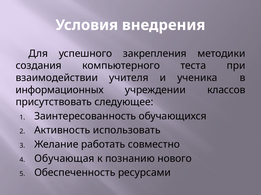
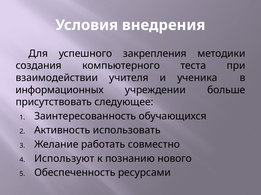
классов: классов -> больше (226, 90)
Обучающая: Обучающая -> Используют (64, 159)
